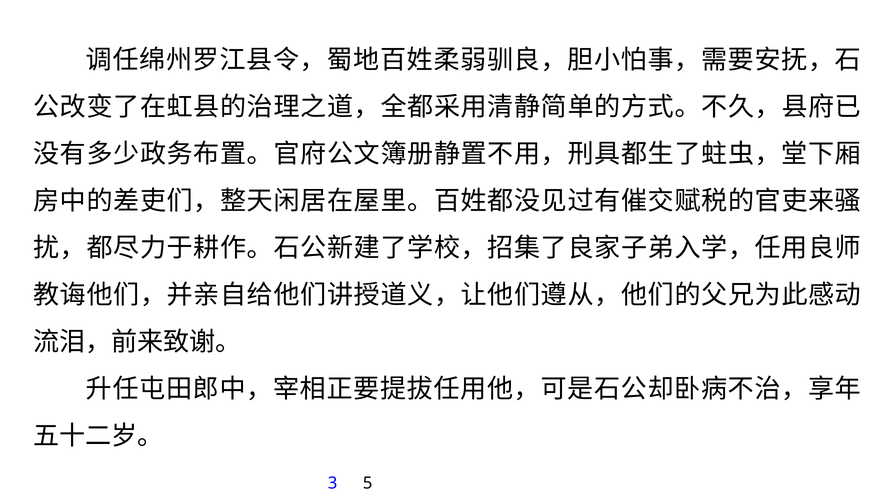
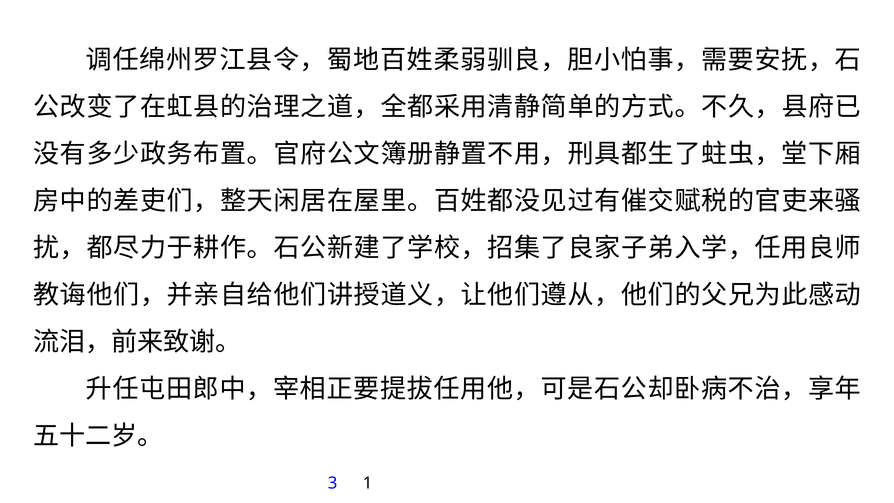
5: 5 -> 1 (368, 483)
